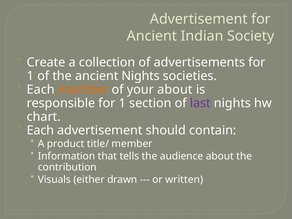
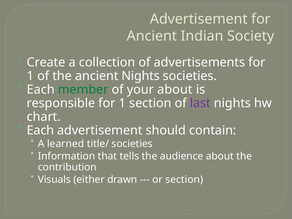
member colour: orange -> green (83, 90)
product: product -> learned (66, 144)
title/ member: member -> societies (132, 144)
or written: written -> section (184, 180)
